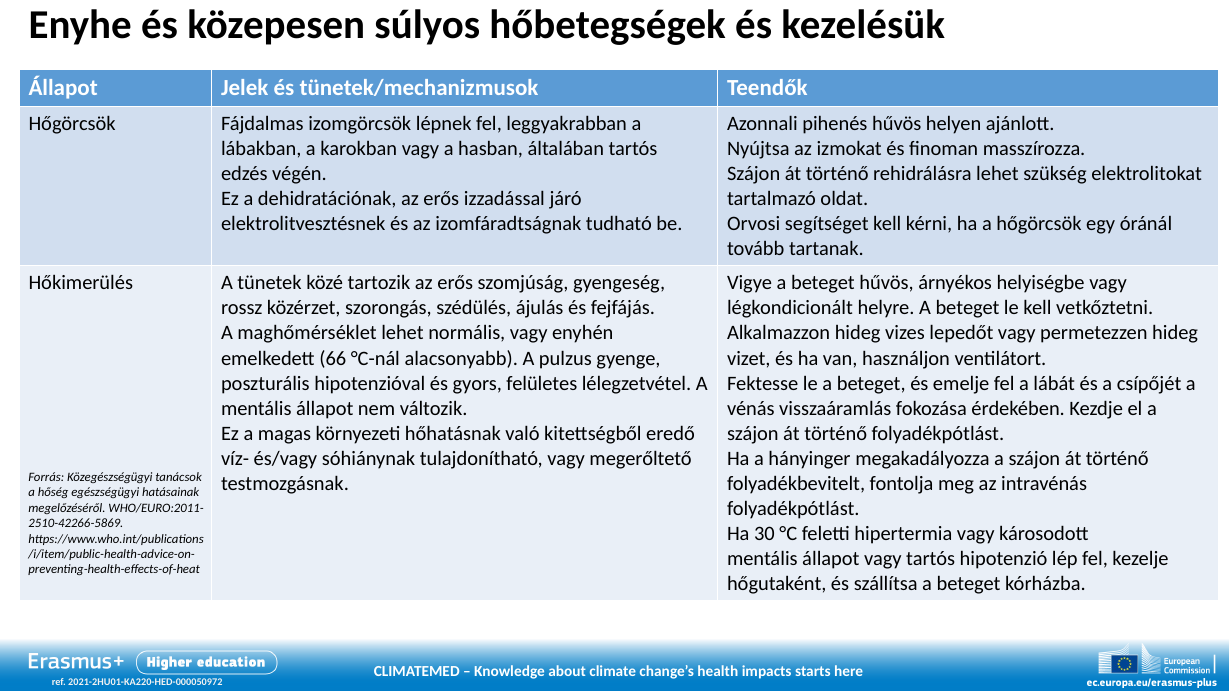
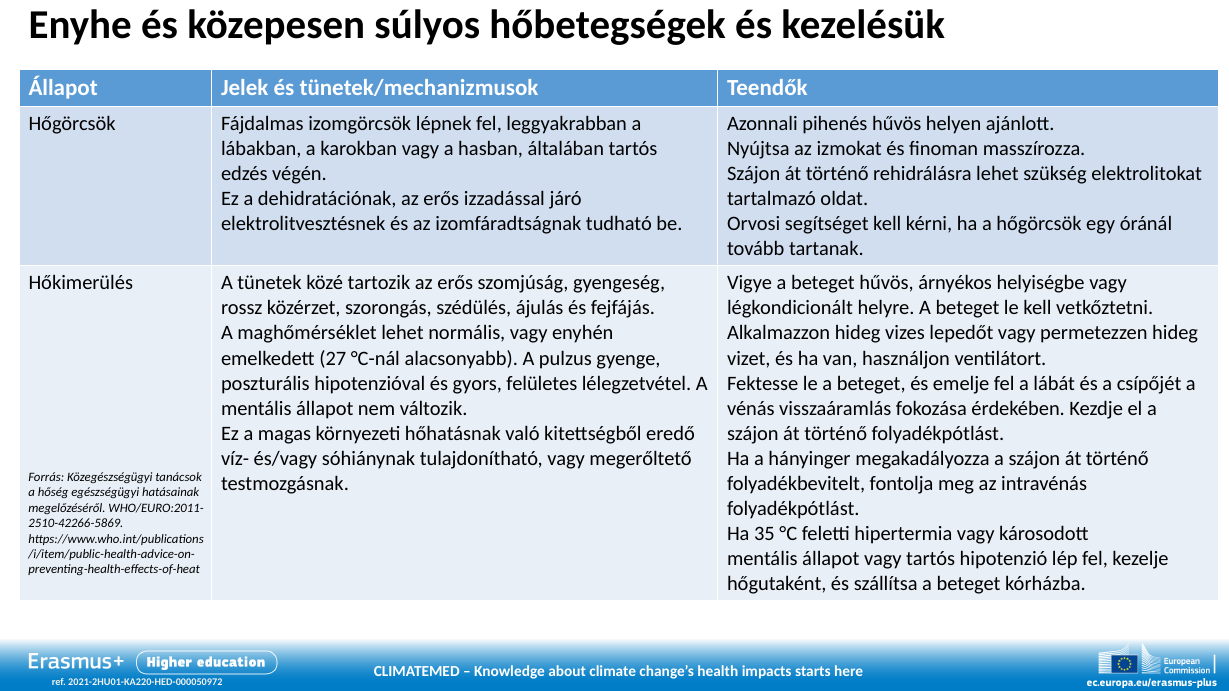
66: 66 -> 27 (333, 358)
30: 30 -> 35 (764, 534)
